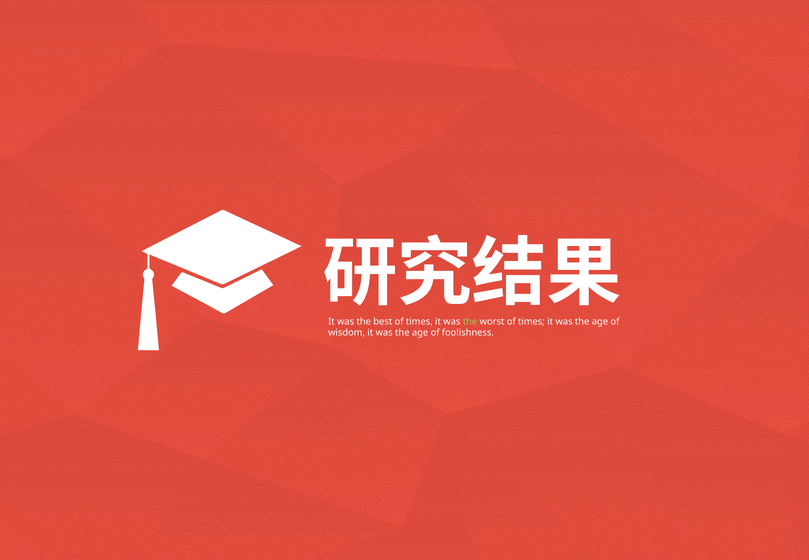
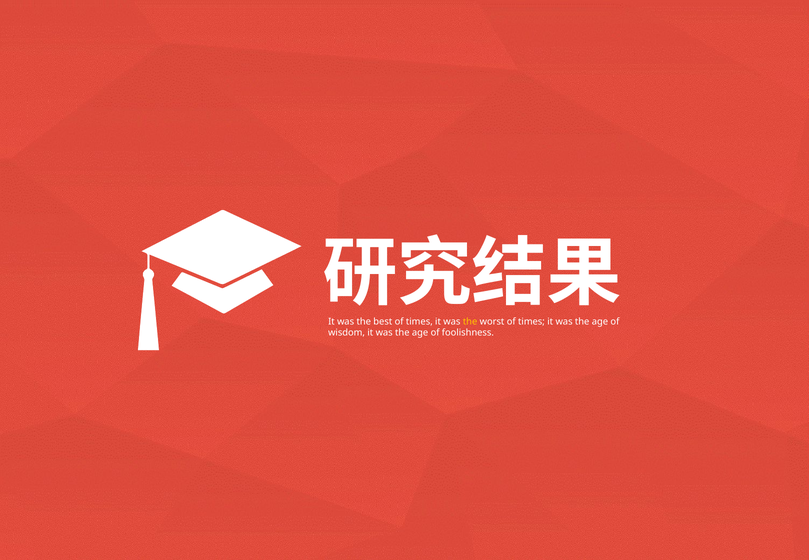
the colour: light green -> yellow (470, 322)
